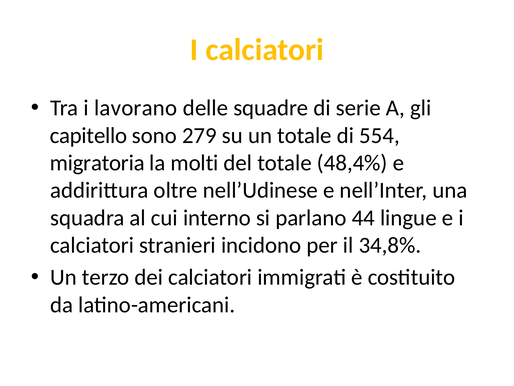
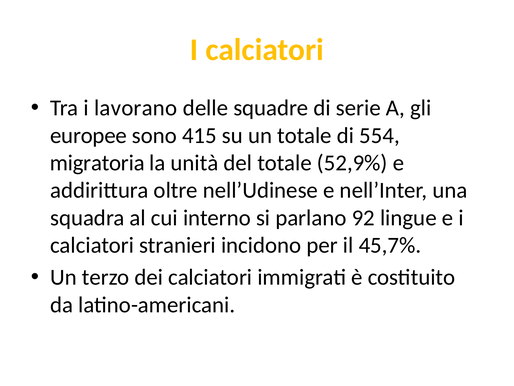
capitello: capitello -> europee (88, 135)
279: 279 -> 415 (199, 135)
molti: molti -> unità (195, 163)
48,4%: 48,4% -> 52,9% (352, 163)
44: 44 -> 92 (363, 218)
34,8%: 34,8% -> 45,7% (390, 245)
